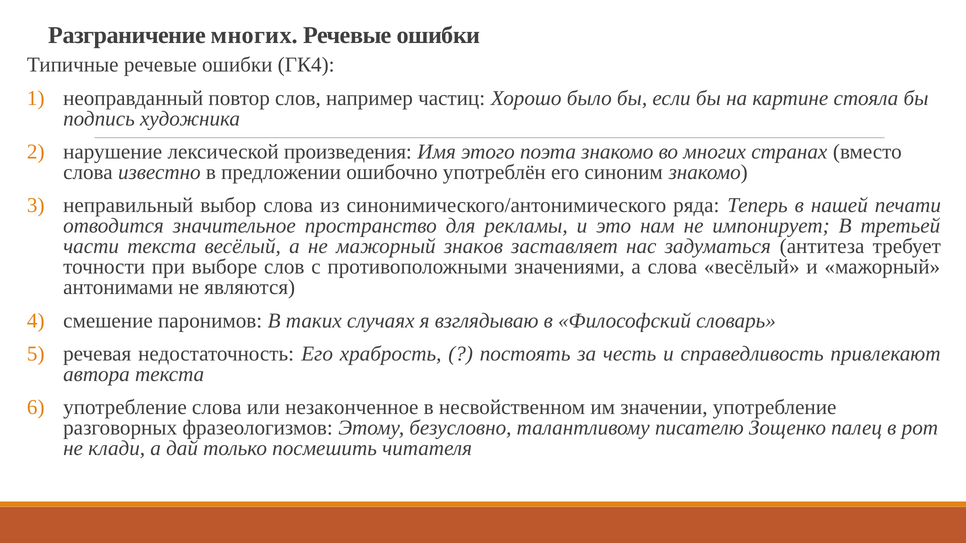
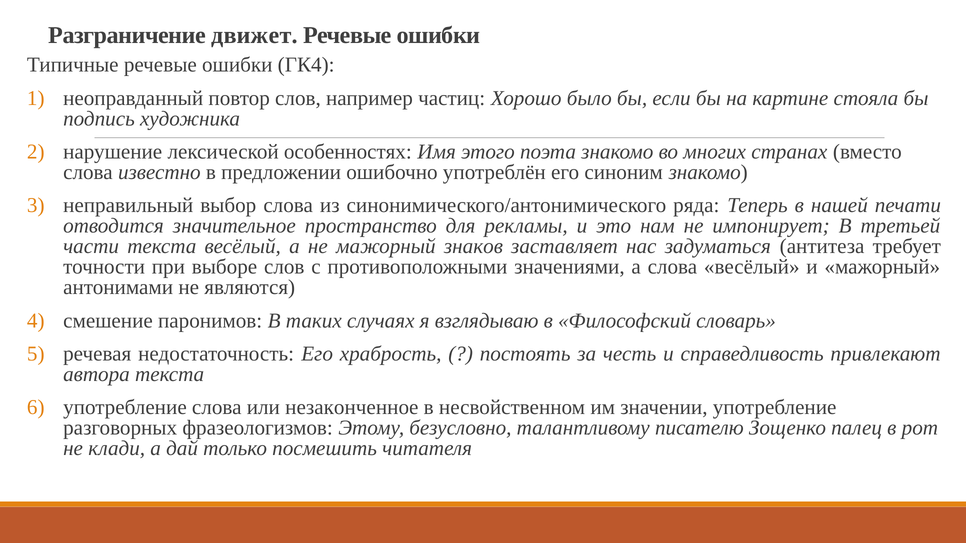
Разграничение многих: многих -> движет (254, 35)
произведения: произведения -> особенностях (348, 152)
